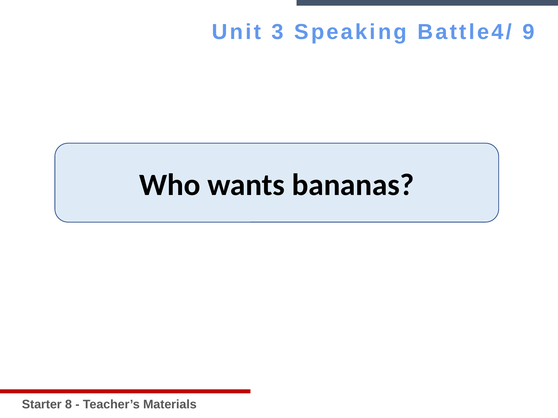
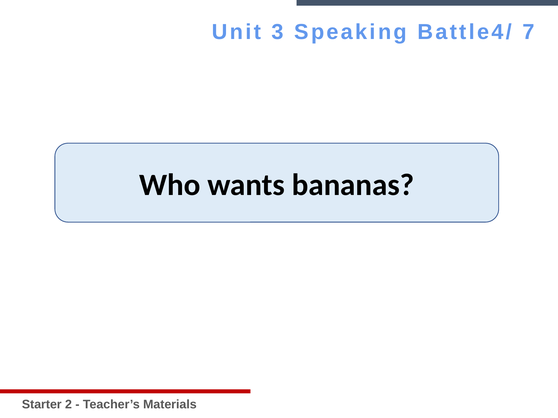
9: 9 -> 7 (528, 32)
8: 8 -> 2 (69, 405)
